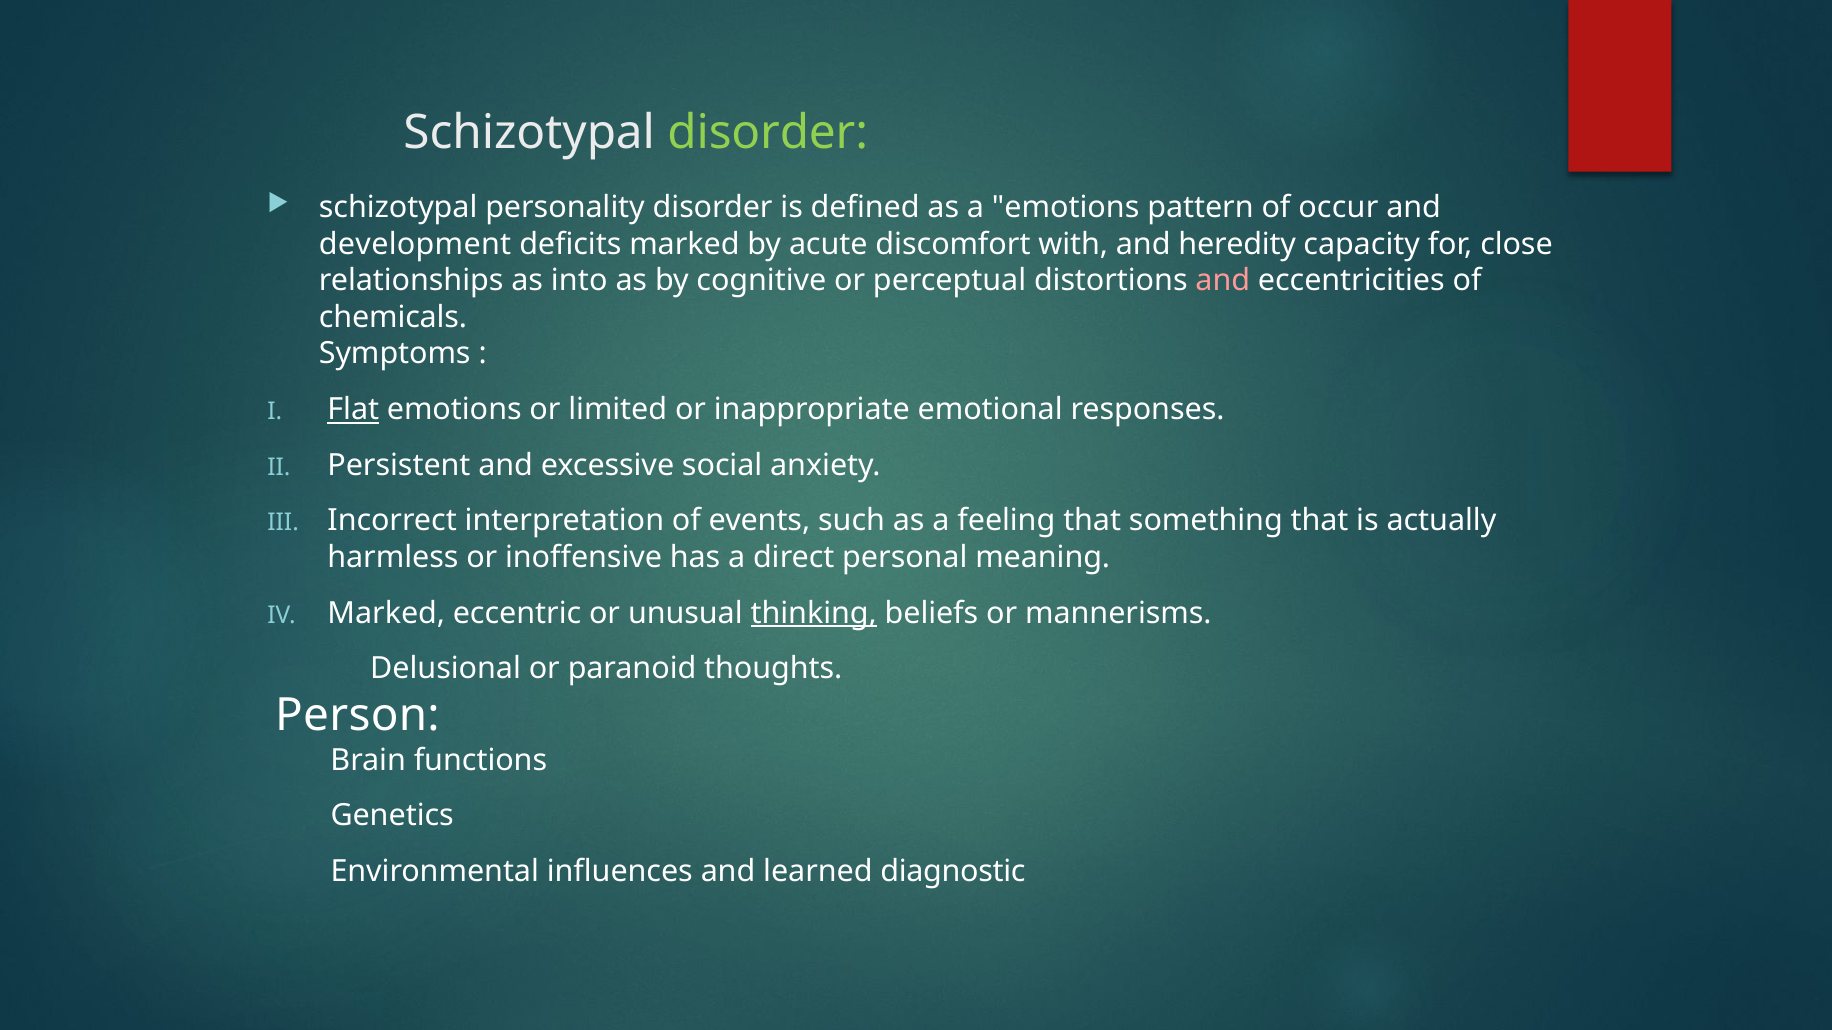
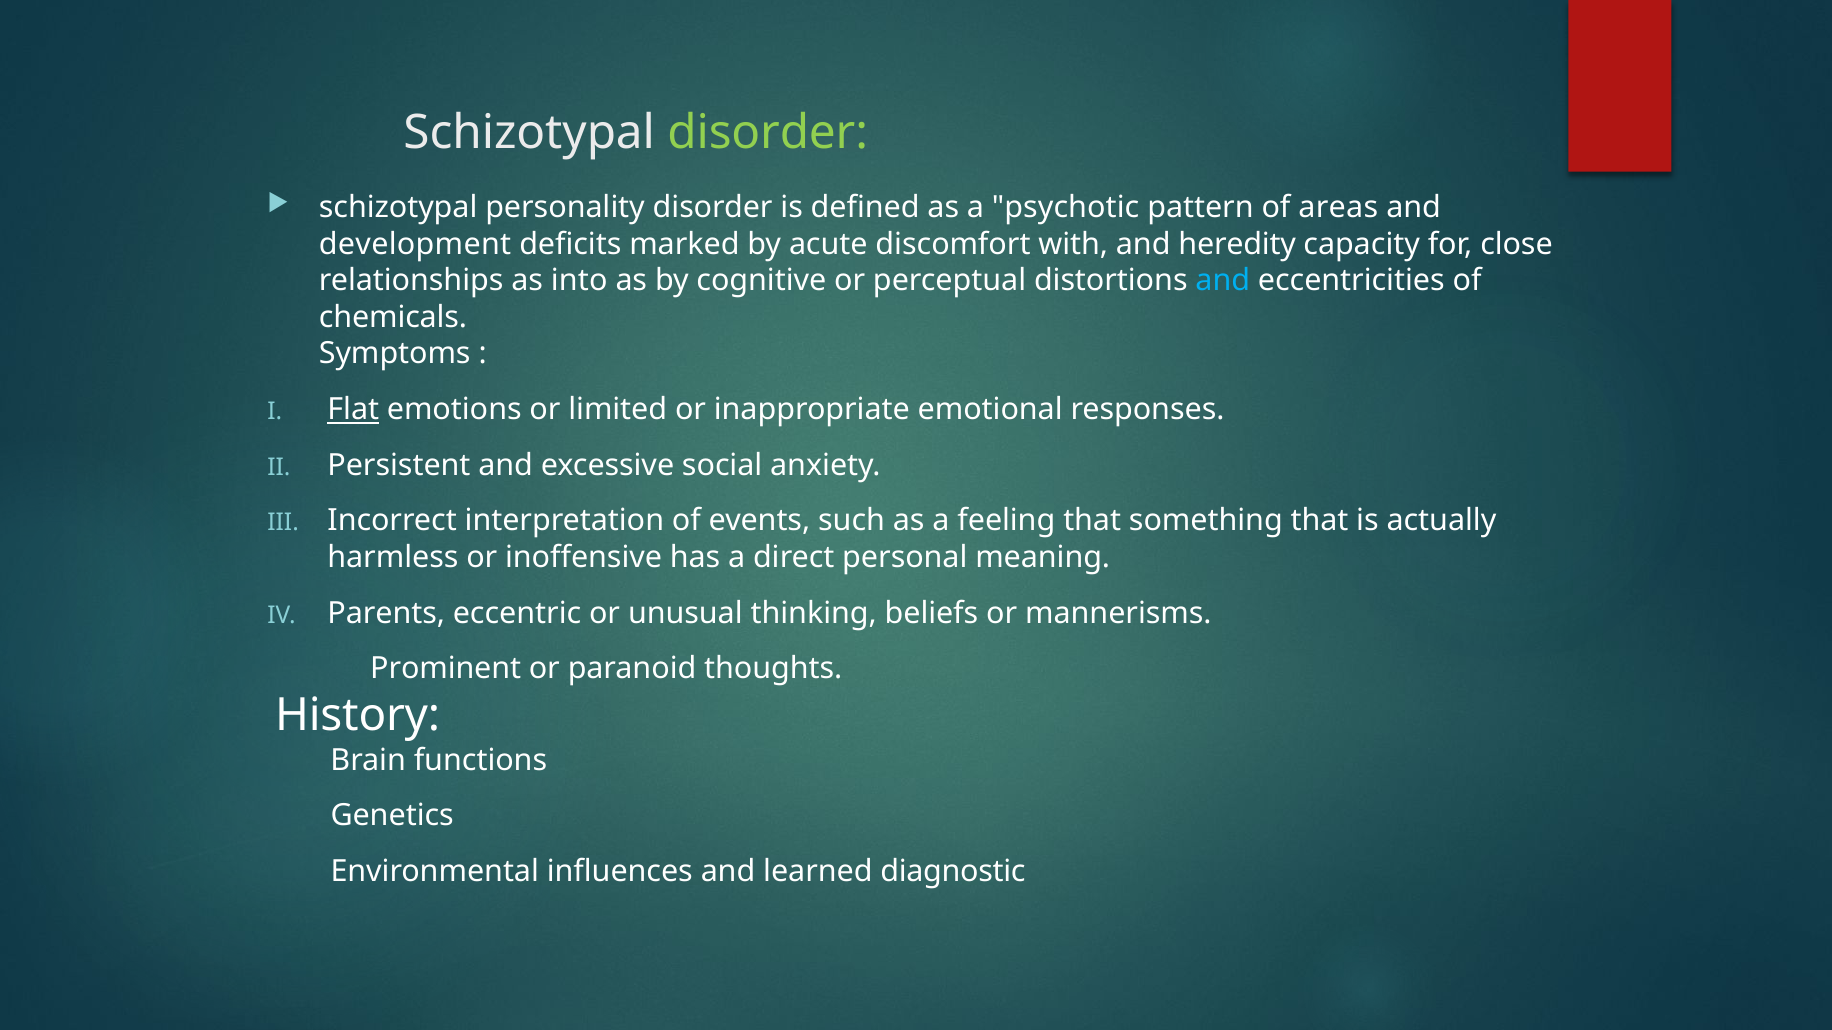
a emotions: emotions -> psychotic (1066, 208)
occur: occur -> areas (1338, 208)
and colour: pink -> light blue (1223, 281)
Marked: Marked -> Parents (386, 613)
thinking underline: present -> none (814, 613)
Delusional: Delusional -> Prominent (446, 669)
Person: Person -> History (358, 716)
